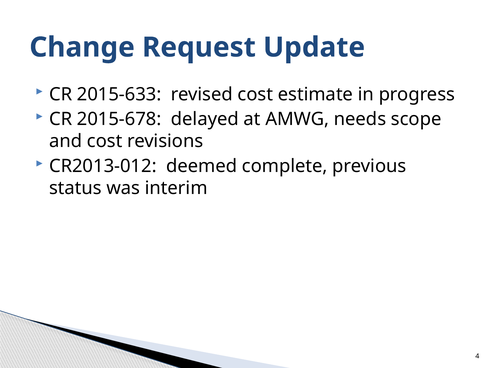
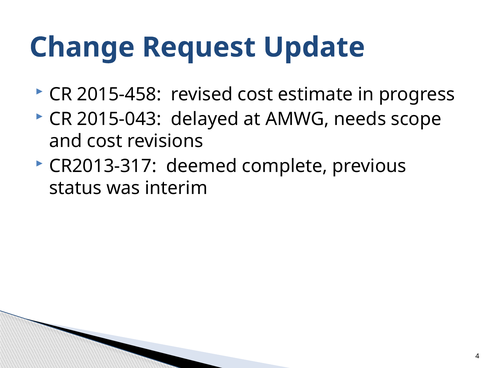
2015-633: 2015-633 -> 2015-458 (119, 94)
2015-678: 2015-678 -> 2015-043 (119, 119)
CR2013-012: CR2013-012 -> CR2013-317 (103, 166)
